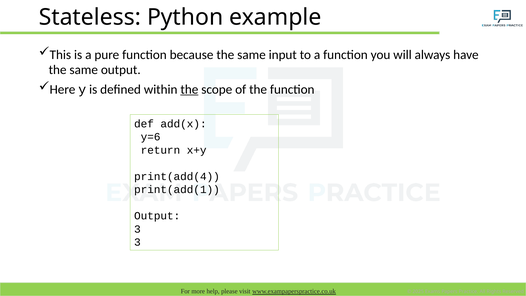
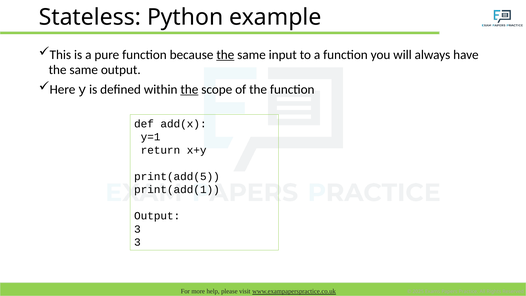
the underline: none -> present (225, 55)
y=6: y=6 -> y=1 (151, 137)
print(add(4: print(add(4 -> print(add(5 (177, 176)
